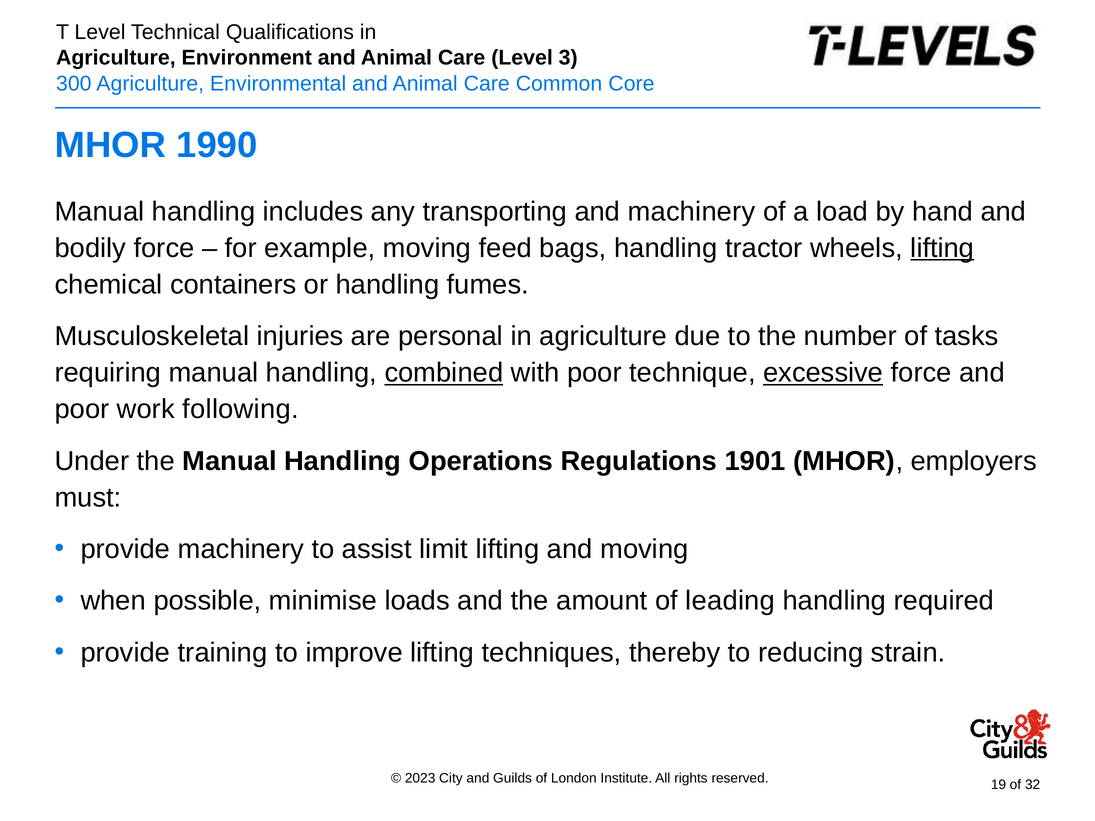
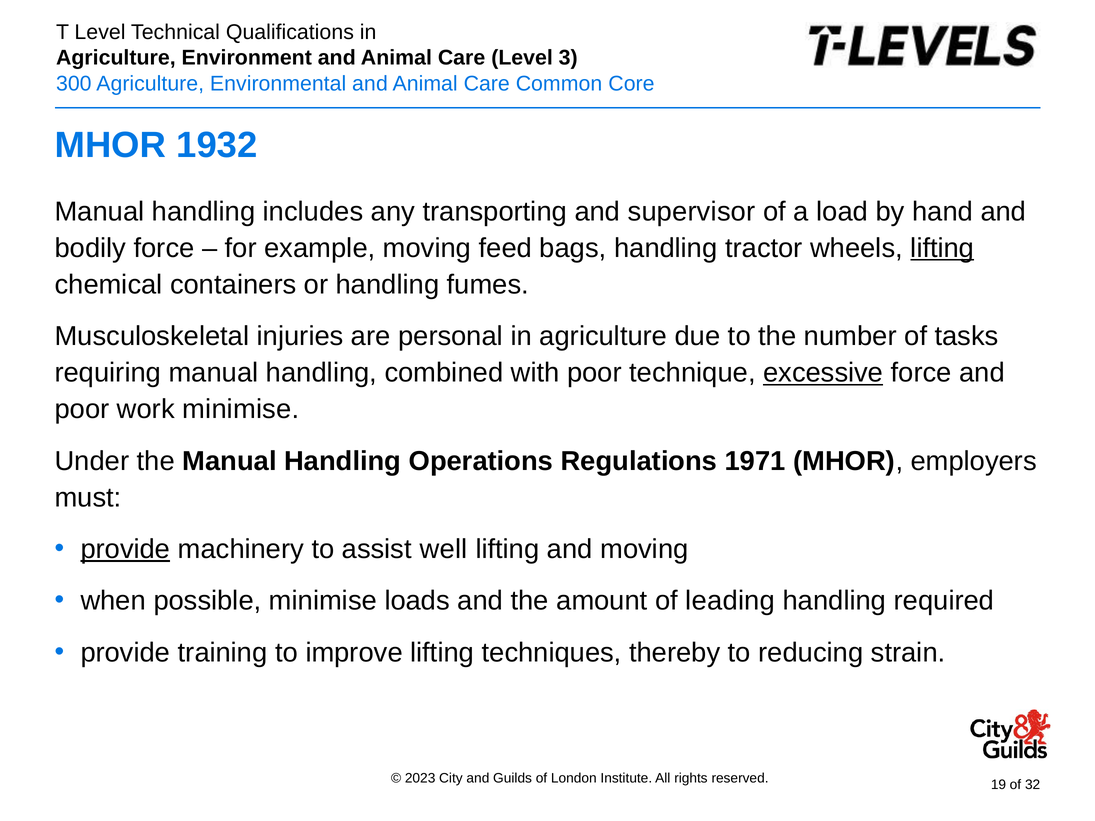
1990: 1990 -> 1932 (217, 145)
and machinery: machinery -> supervisor (692, 212)
combined underline: present -> none (444, 373)
work following: following -> minimise (241, 409)
1901: 1901 -> 1971 (755, 461)
provide underline: none -> present (125, 549)
limit: limit -> well (444, 549)
